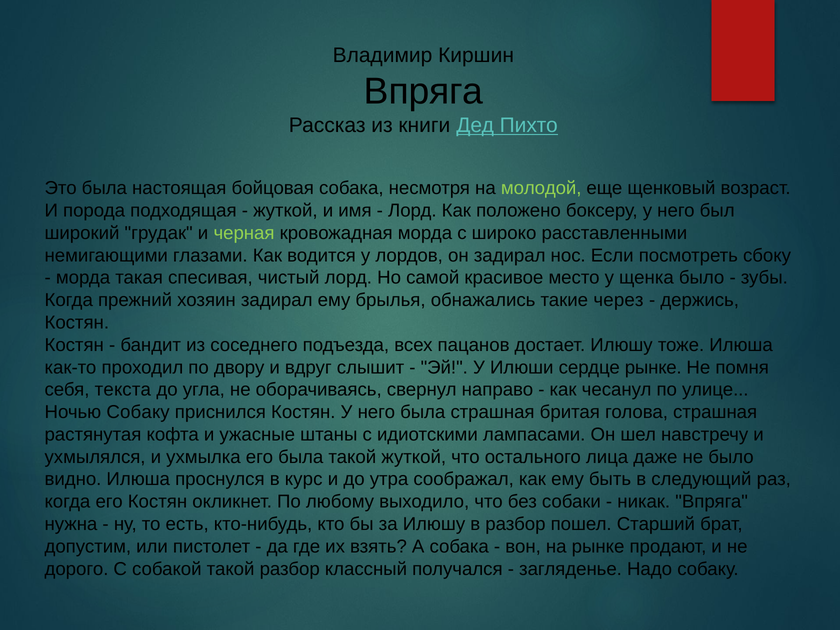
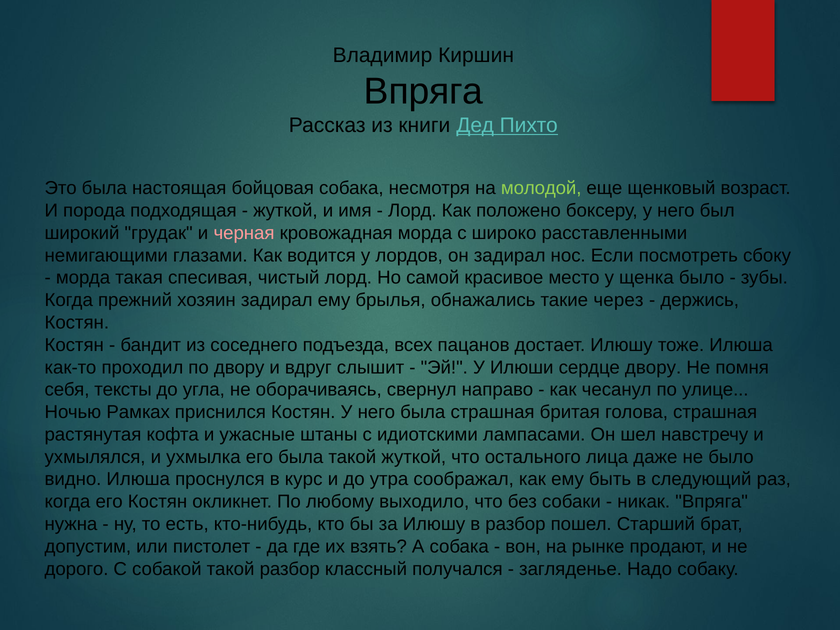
черная colour: light green -> pink (244, 233)
сердце рынке: рынке -> двору (653, 367)
текста: текста -> тексты (123, 390)
Ночью Собаку: Собаку -> Рамках (138, 412)
